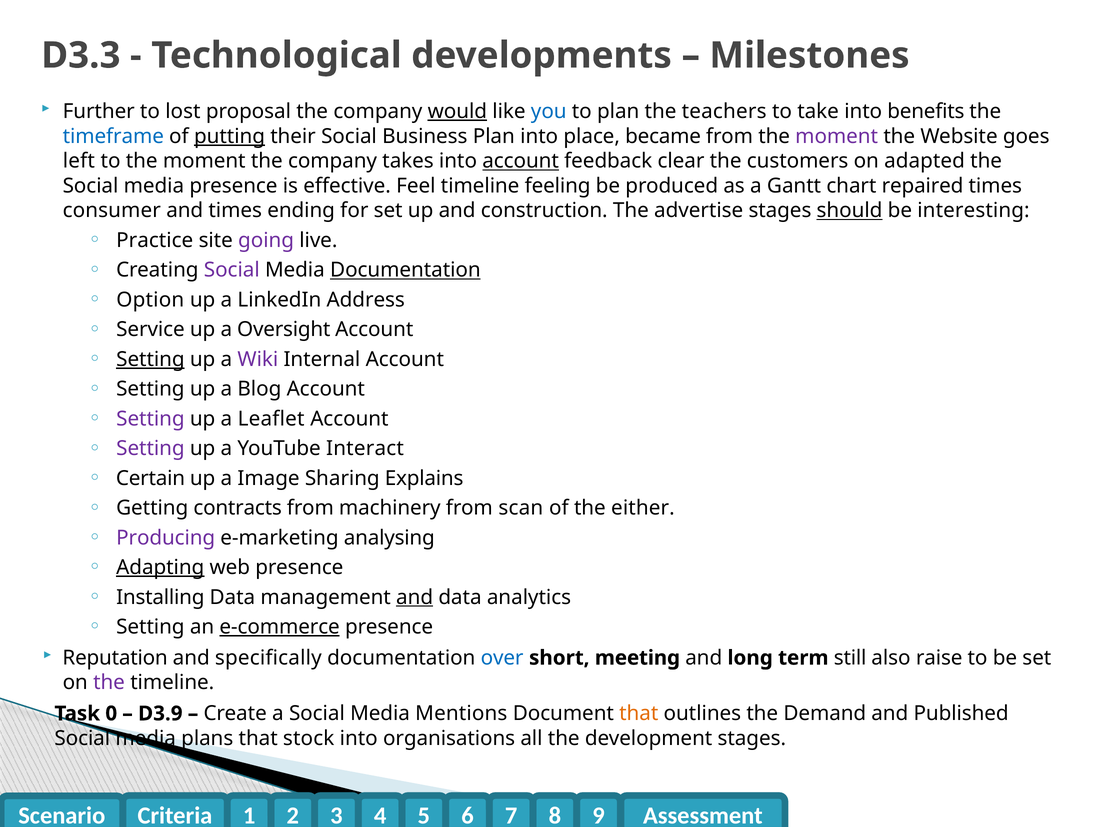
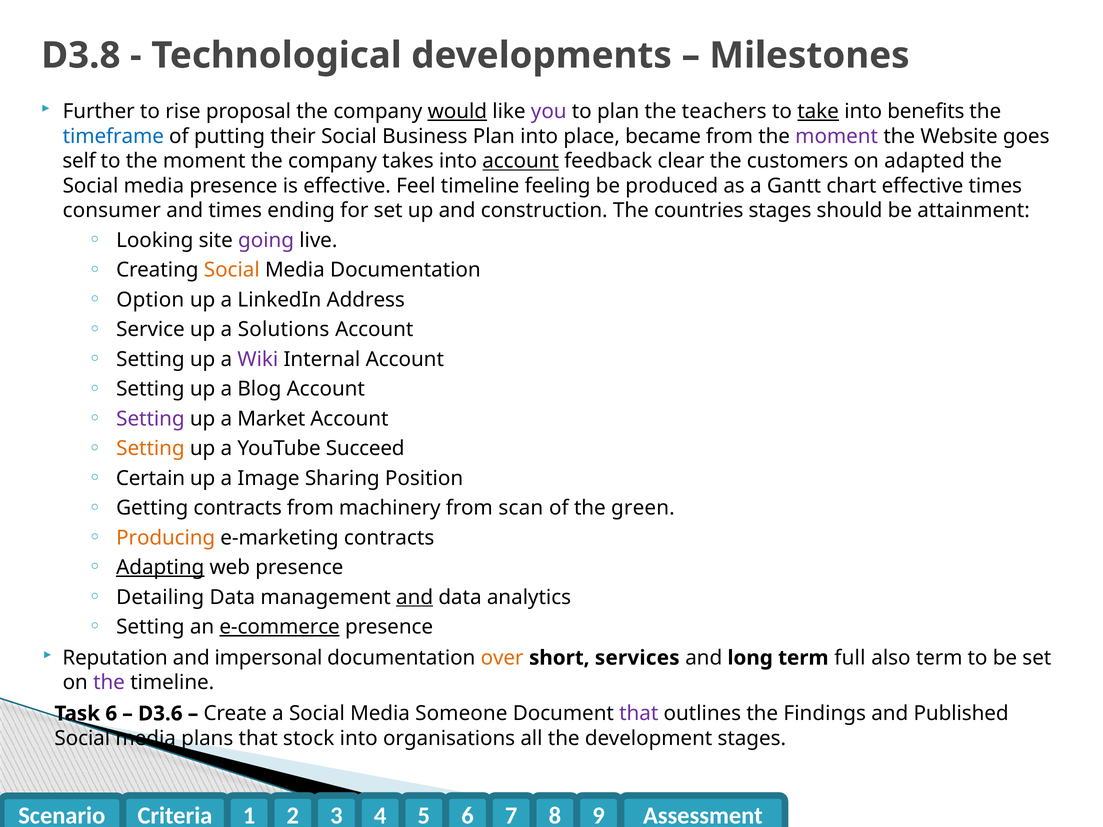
D3.3: D3.3 -> D3.8 (81, 55)
lost: lost -> rise (183, 112)
you colour: blue -> purple (549, 112)
take underline: none -> present (818, 112)
putting underline: present -> none (230, 136)
left: left -> self (79, 161)
chart repaired: repaired -> effective (923, 186)
advertise: advertise -> countries (699, 211)
should underline: present -> none (850, 211)
interesting: interesting -> attainment (974, 211)
Practice: Practice -> Looking (155, 240)
Social colour: purple -> orange (232, 270)
Documentation underline: present -> none (405, 270)
Oversight: Oversight -> Solutions (284, 330)
Setting underline: present -> none (150, 359)
Leaflet: Leaflet -> Market (271, 419)
Setting colour: purple -> orange (150, 449)
Interact: Interact -> Succeed (365, 449)
Explains: Explains -> Position (424, 478)
either: either -> green (643, 508)
Producing colour: purple -> orange (166, 538)
e-marketing analysing: analysing -> contracts (389, 538)
Installing: Installing -> Detailing (160, 597)
specifically: specifically -> impersonal (269, 658)
over colour: blue -> orange (502, 658)
meeting: meeting -> services (637, 658)
still: still -> full (850, 658)
also raise: raise -> term (939, 658)
Task 0: 0 -> 6 (111, 714)
D3.9: D3.9 -> D3.6 (160, 714)
Mentions: Mentions -> Someone (461, 714)
that colour: orange -> purple (639, 714)
Demand: Demand -> Findings (825, 714)
